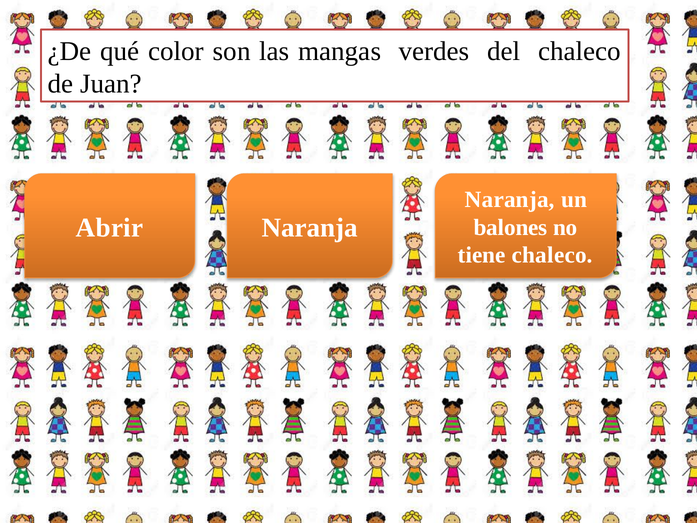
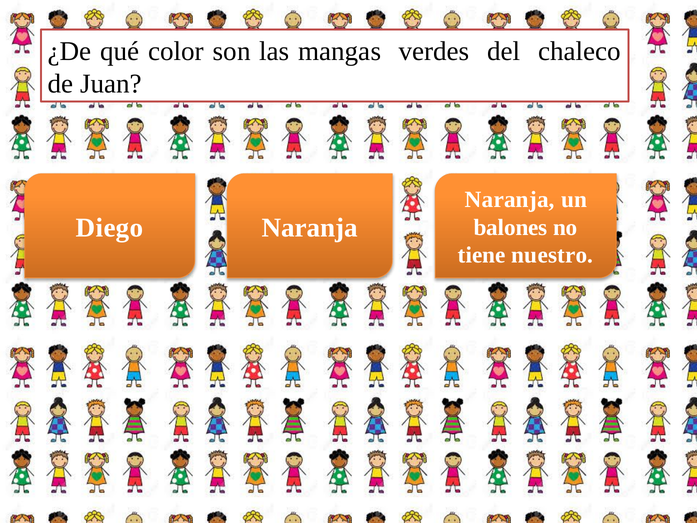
Abrir: Abrir -> Diego (110, 228)
tiene chaleco: chaleco -> nuestro (552, 255)
